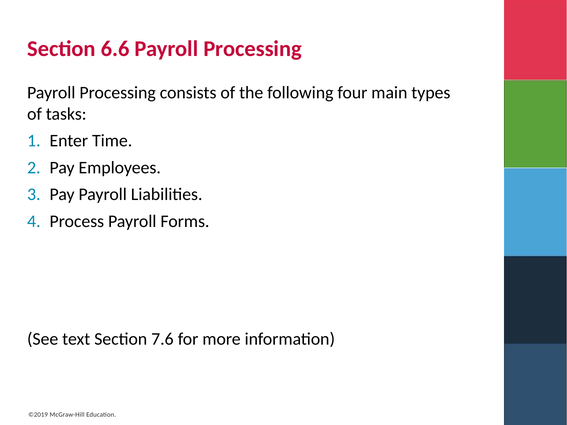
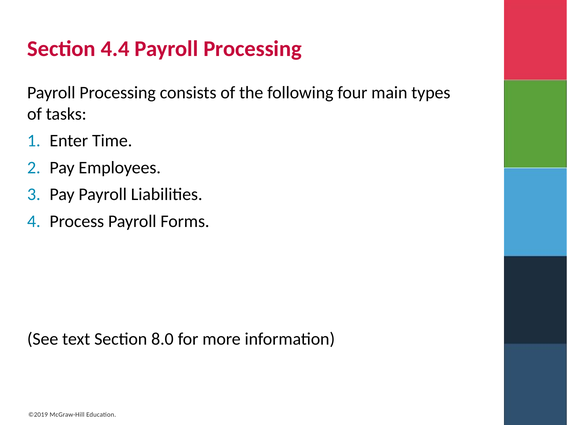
6.6: 6.6 -> 4.4 (115, 49)
7.6: 7.6 -> 8.0 (162, 339)
